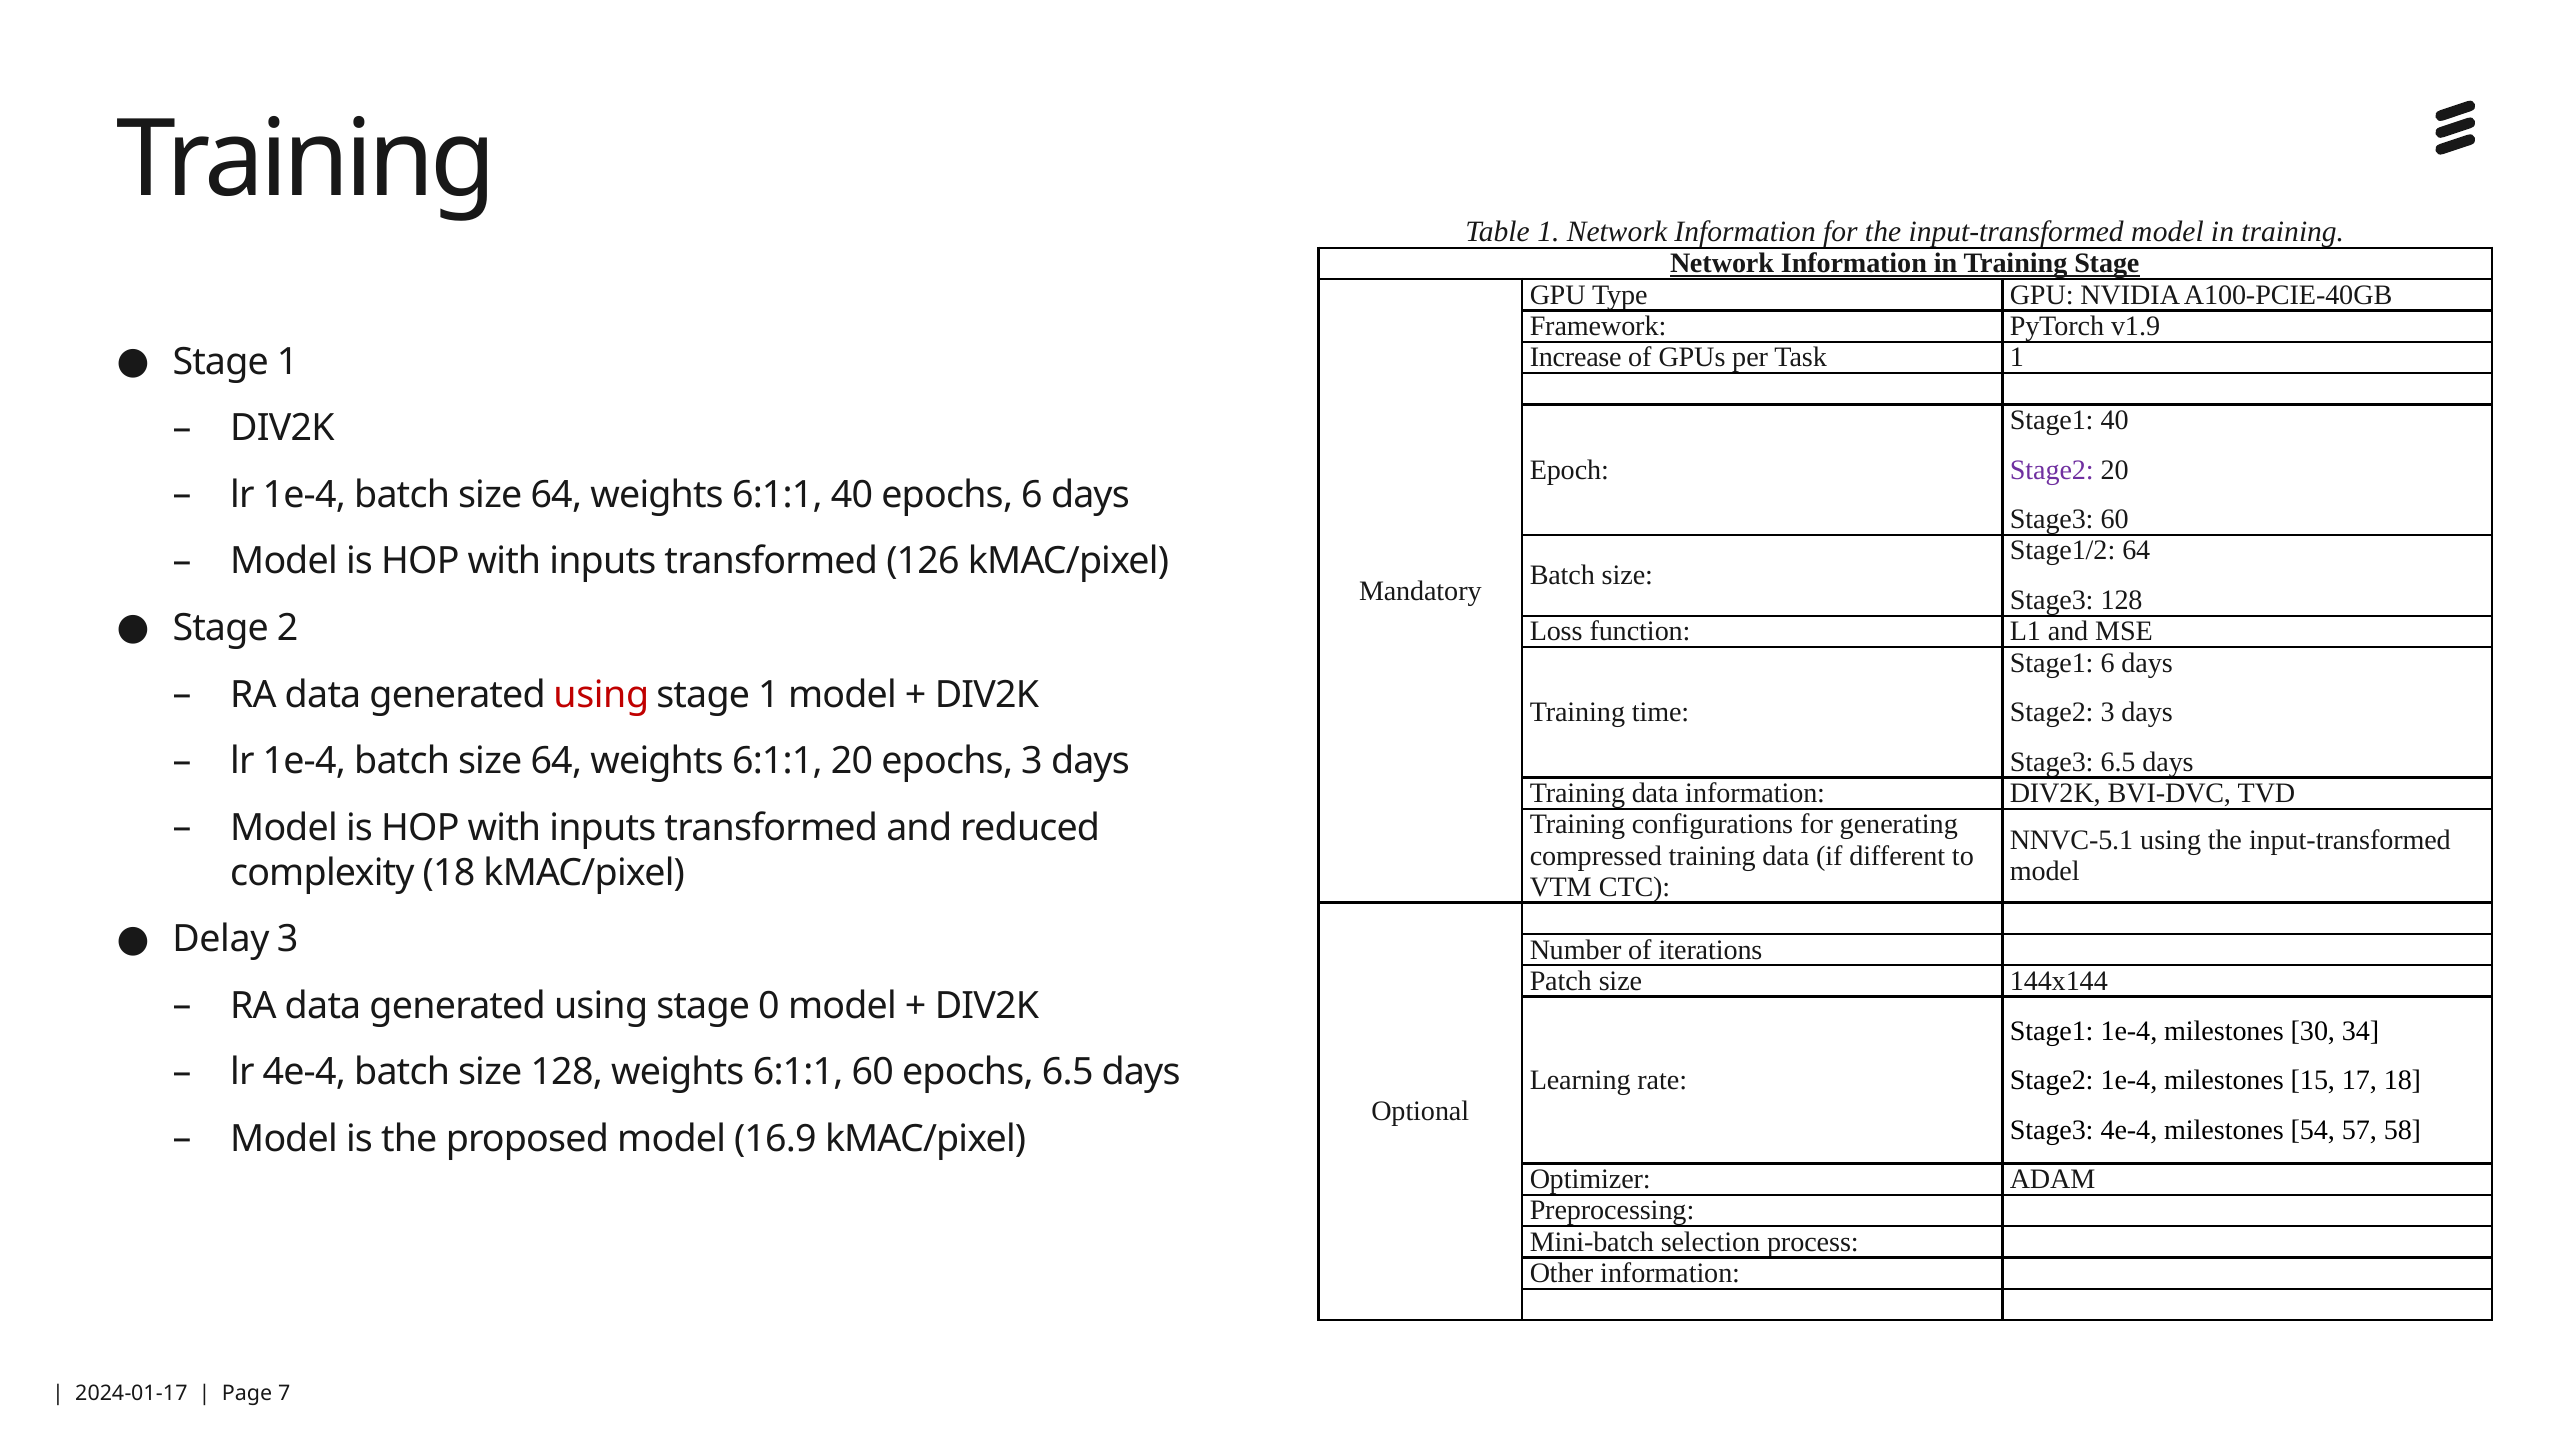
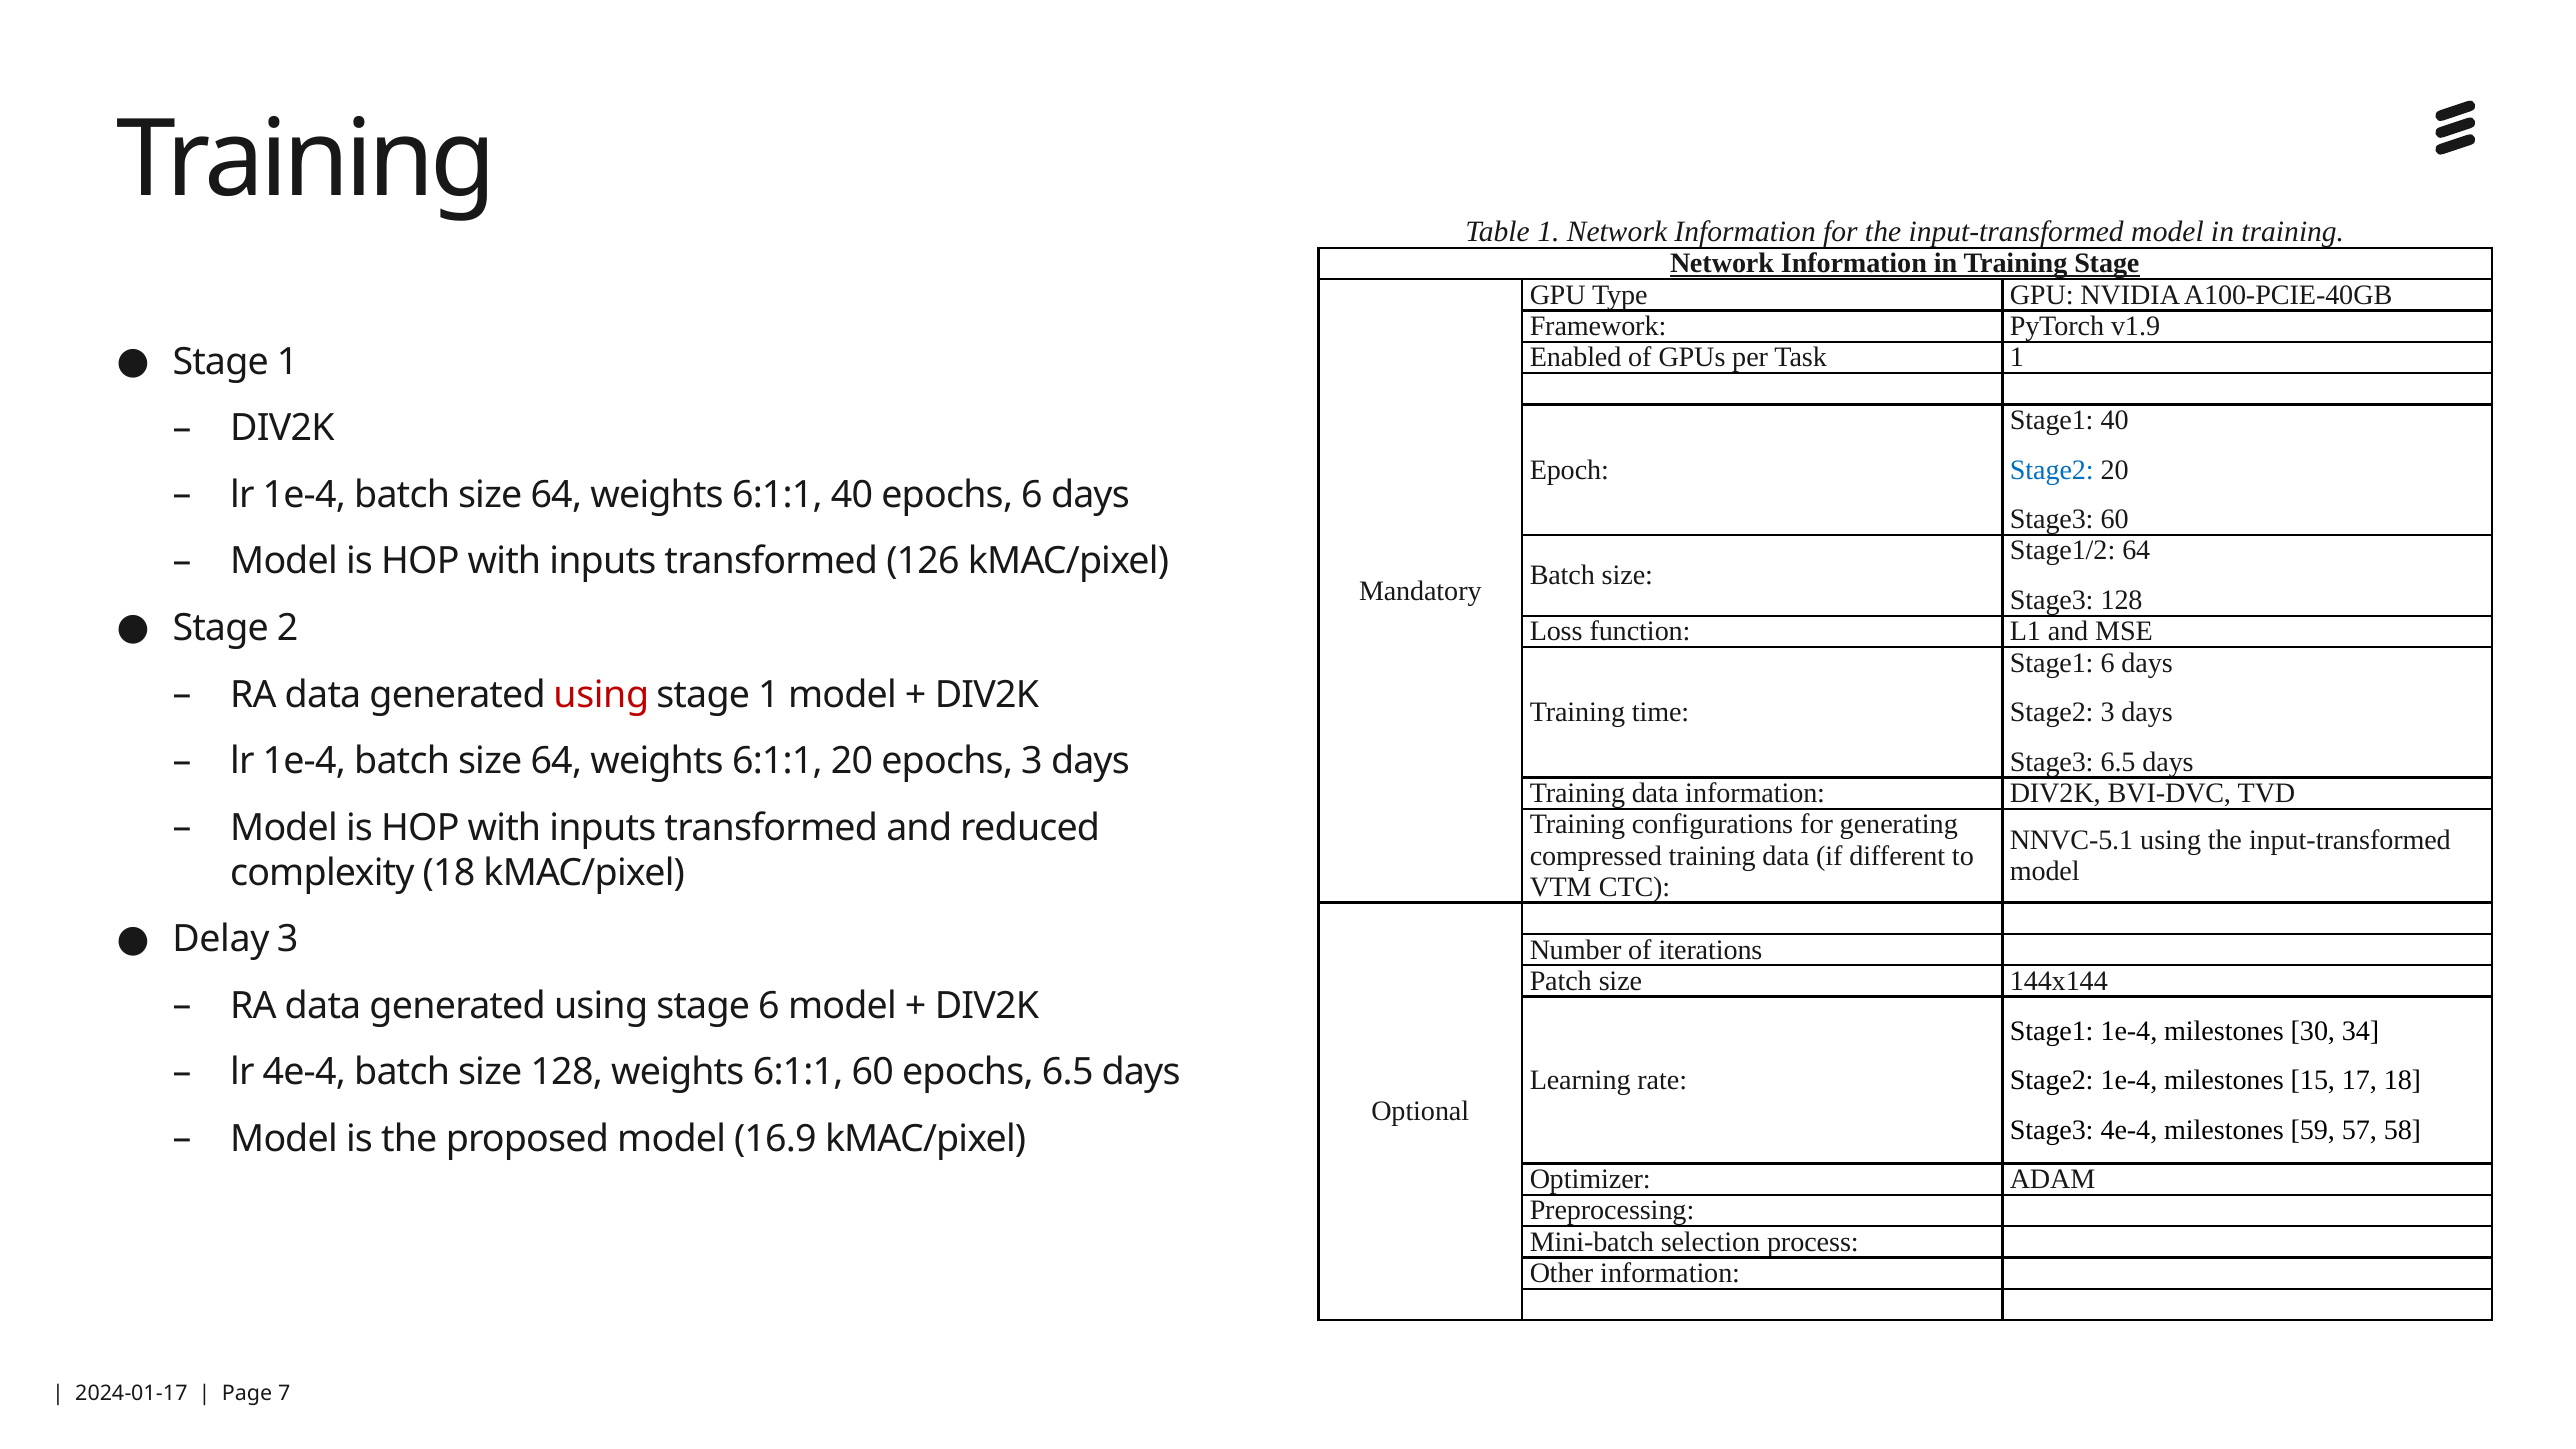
Increase: Increase -> Enabled (1576, 358)
Stage2 colour: purple -> blue (2052, 470)
stage 0: 0 -> 6 (769, 1006)
54: 54 -> 59 (2313, 1130)
